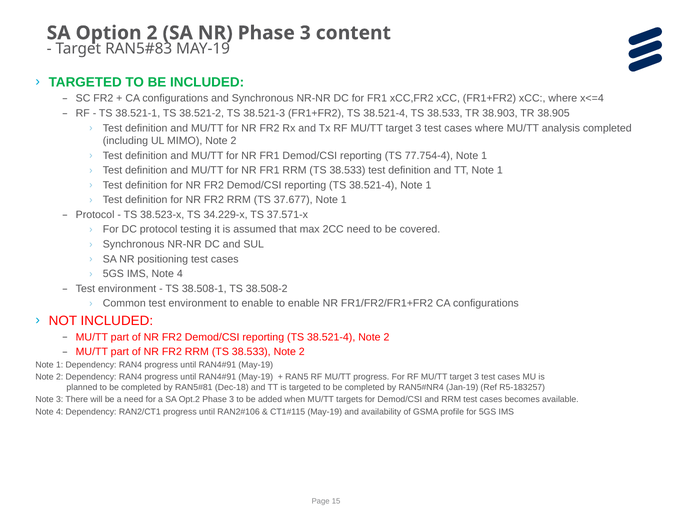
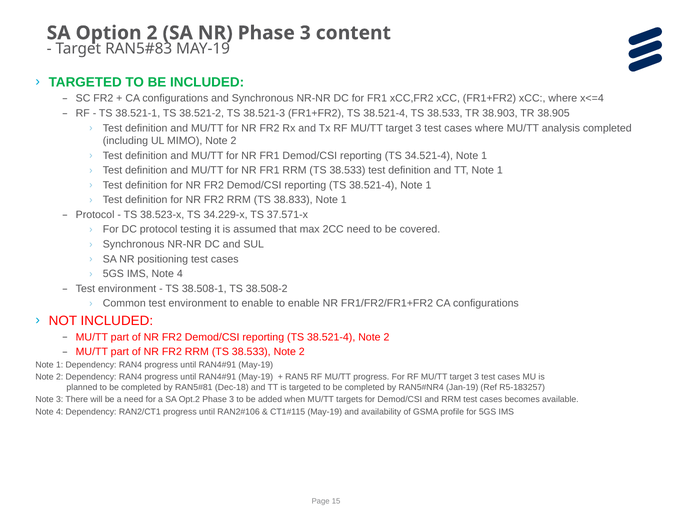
77.754-4: 77.754-4 -> 34.521-4 (429, 156)
37.677: 37.677 -> 38.833 (293, 200)
